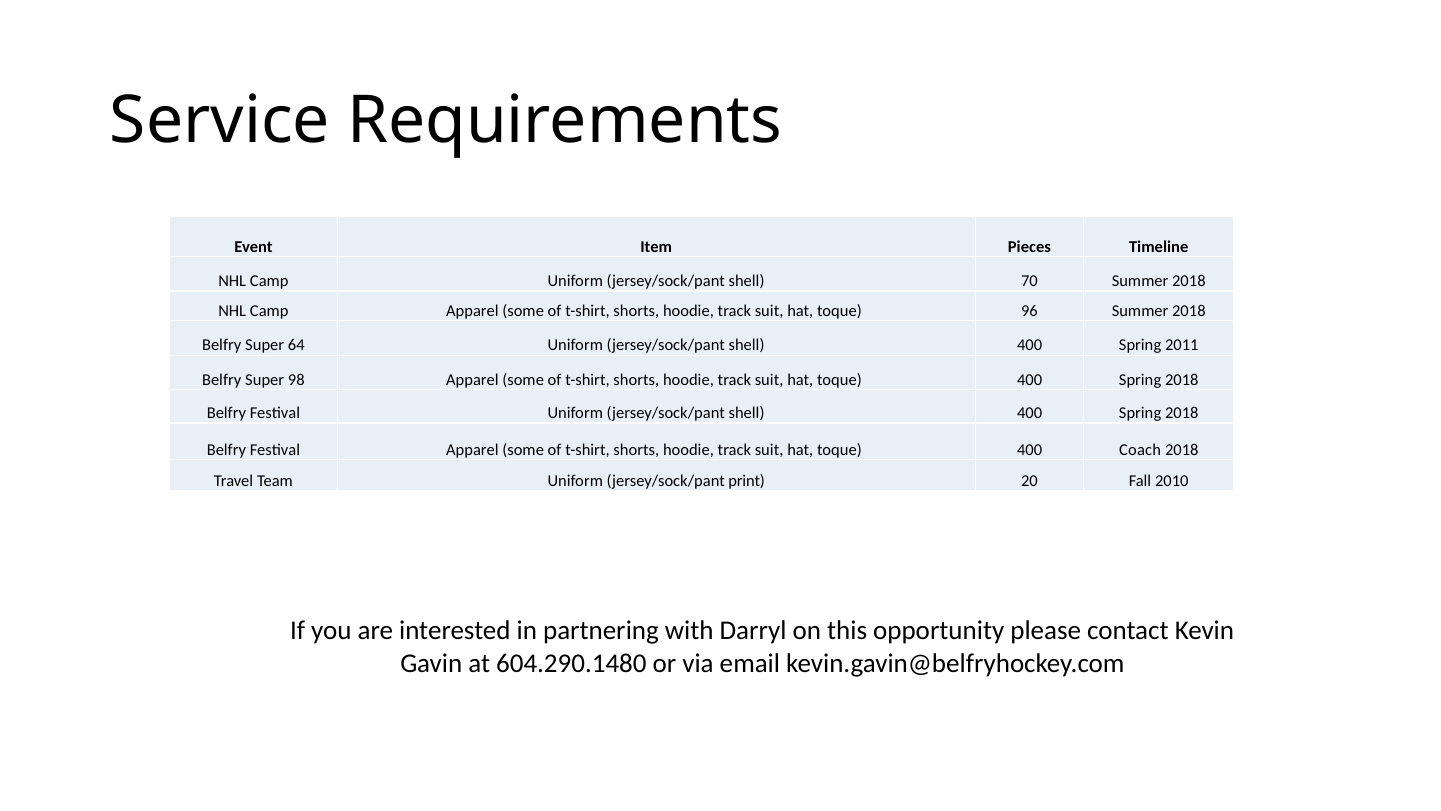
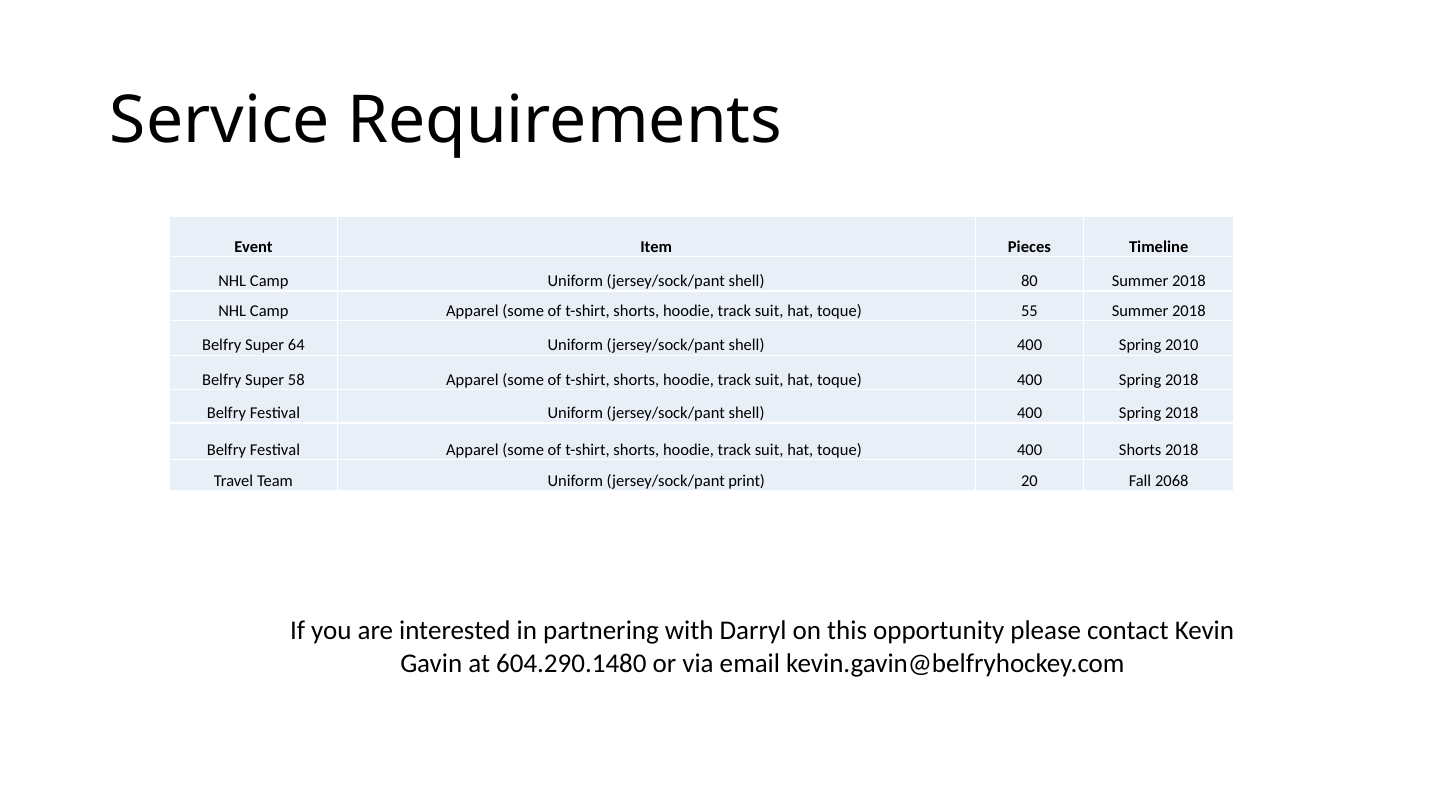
70: 70 -> 80 (1029, 281)
96: 96 -> 55 (1029, 311)
2011: 2011 -> 2010 (1182, 345)
98: 98 -> 58 (296, 379)
400 Coach: Coach -> Shorts (1140, 449)
2010: 2010 -> 2068 (1172, 480)
